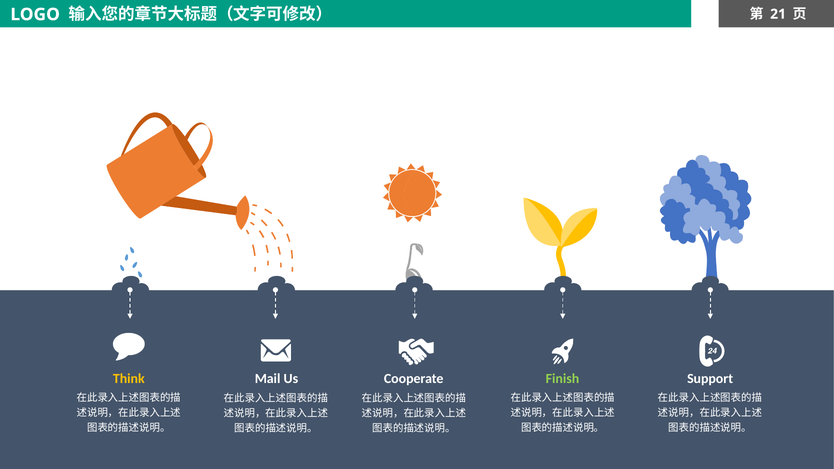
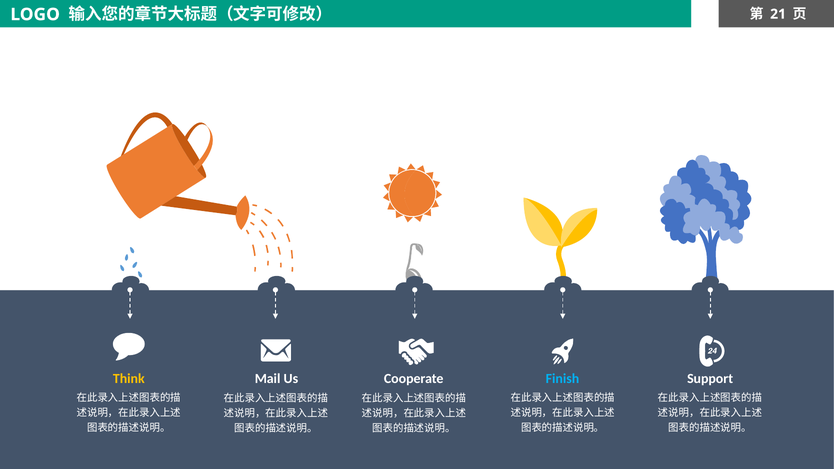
Finish colour: light green -> light blue (562, 379)
